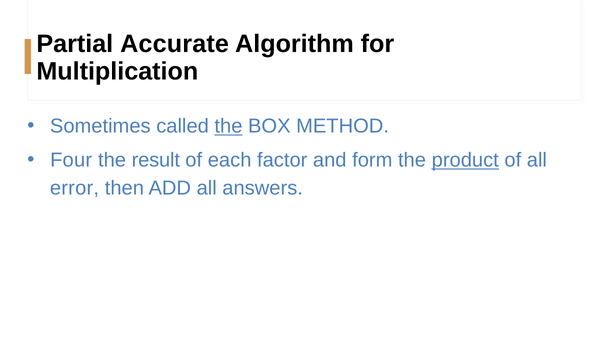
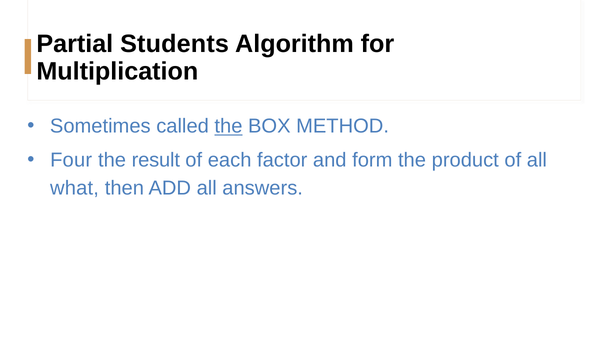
Accurate: Accurate -> Students (175, 44)
product underline: present -> none (465, 160)
error: error -> what (74, 188)
